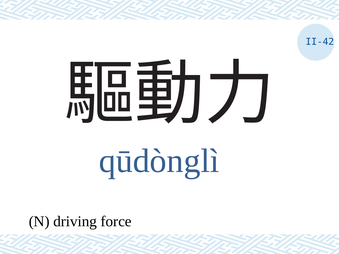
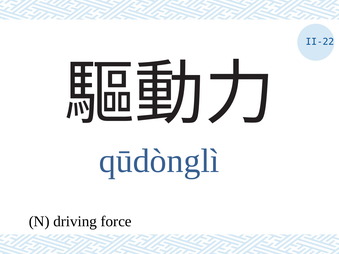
II-42: II-42 -> II-22 (320, 42)
